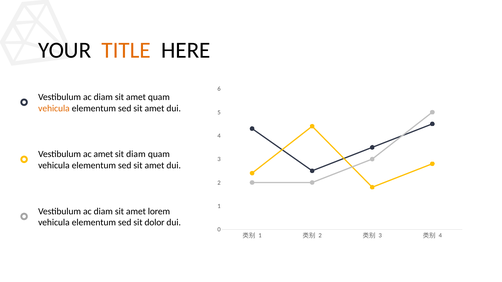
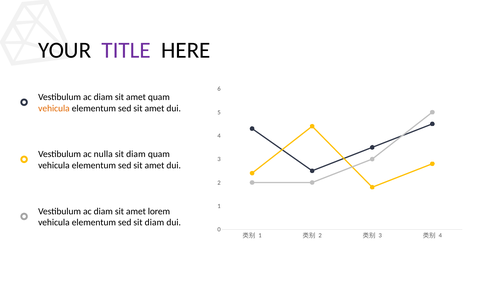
TITLE colour: orange -> purple (126, 50)
ac amet: amet -> nulla (103, 154)
sed sit dolor: dolor -> diam (154, 223)
